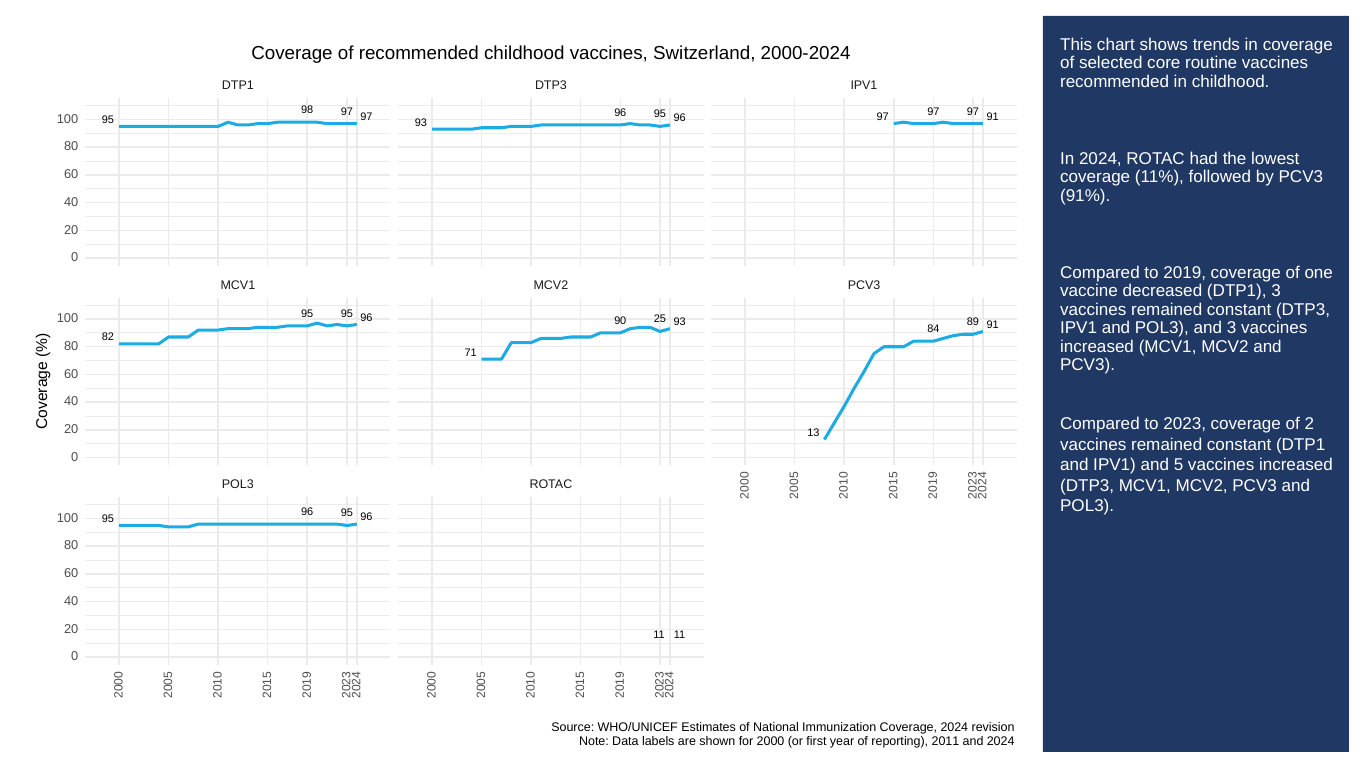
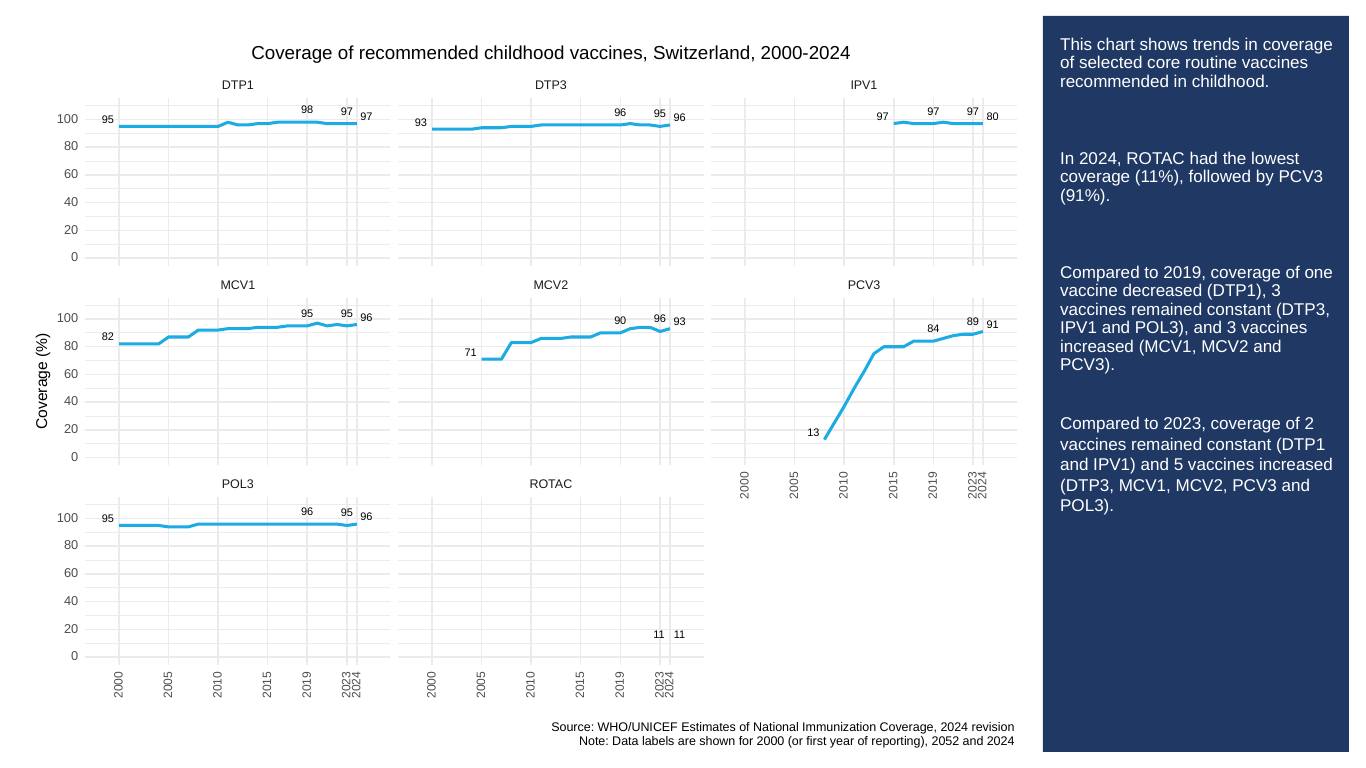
97 91: 91 -> 80 (993, 117)
90 25: 25 -> 96 (660, 319)
2011: 2011 -> 2052 (945, 741)
